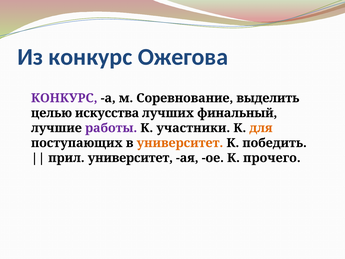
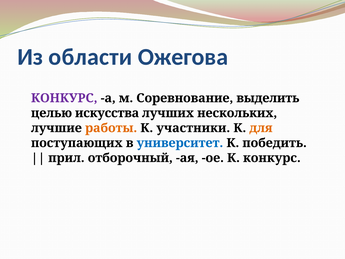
Из конкурс: конкурс -> области (90, 57)
финальный: финальный -> нескольких (237, 113)
работы colour: purple -> orange (111, 128)
университет colour: orange -> blue (180, 143)
прил университет: университет -> отборочный (130, 158)
К прочего: прочего -> конкурс (272, 158)
